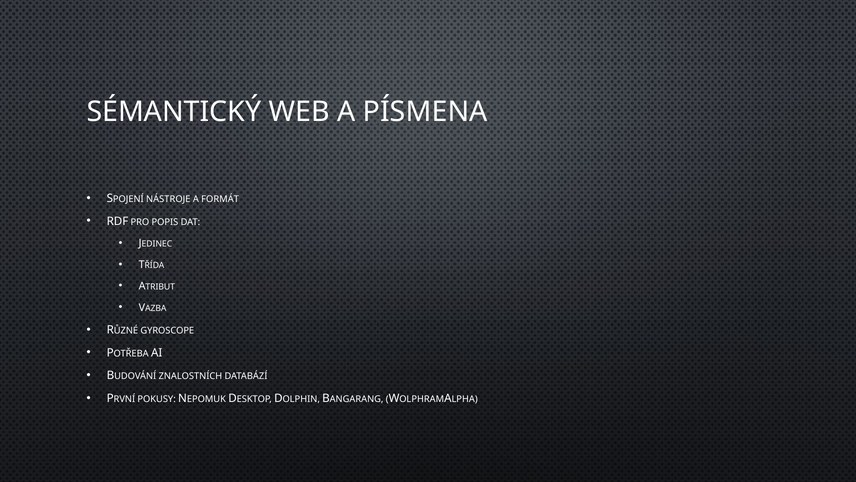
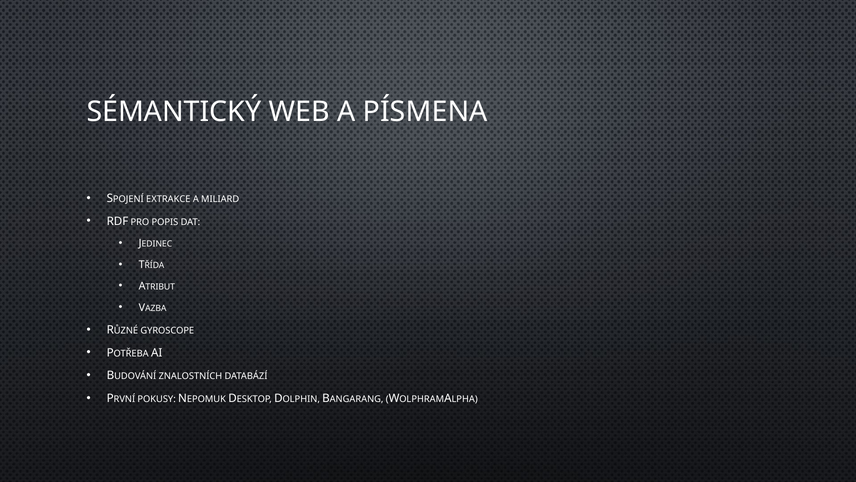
NÁSTROJE: NÁSTROJE -> EXTRAKCE (168, 199)
FORMÁT: FORMÁT -> MILIARD (220, 199)
